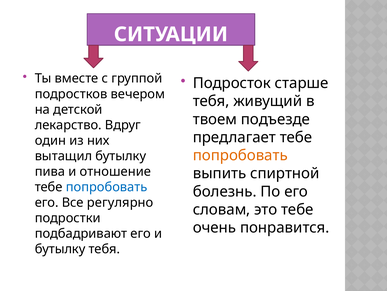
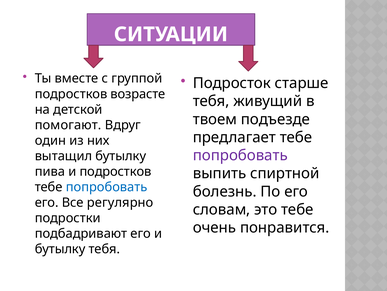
вечером: вечером -> возрасте (138, 94)
лекарство: лекарство -> помогают (68, 125)
попробовать colour: orange -> purple (240, 155)
и отношение: отношение -> подростков (115, 171)
